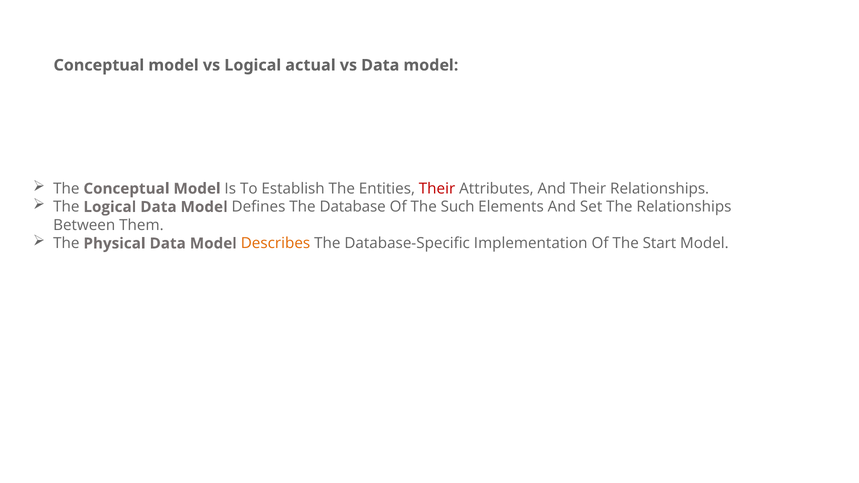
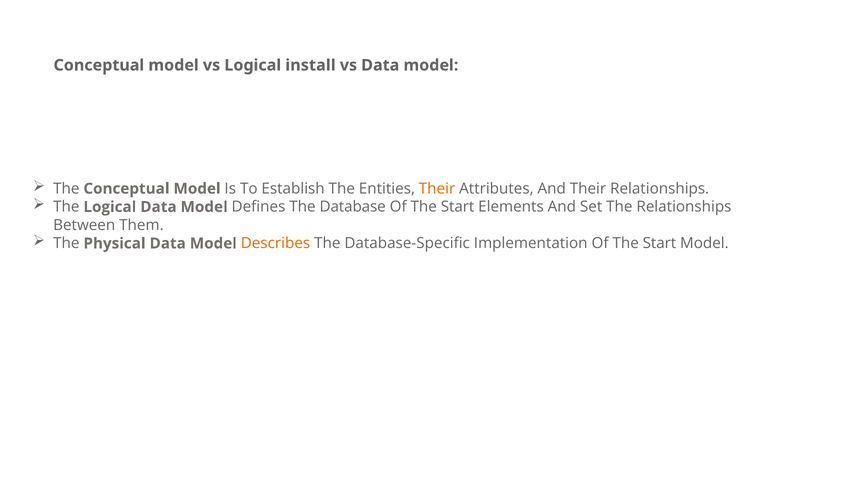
actual: actual -> install (310, 65)
Their colour: red -> orange (437, 189)
Such: Such -> Start (458, 207)
